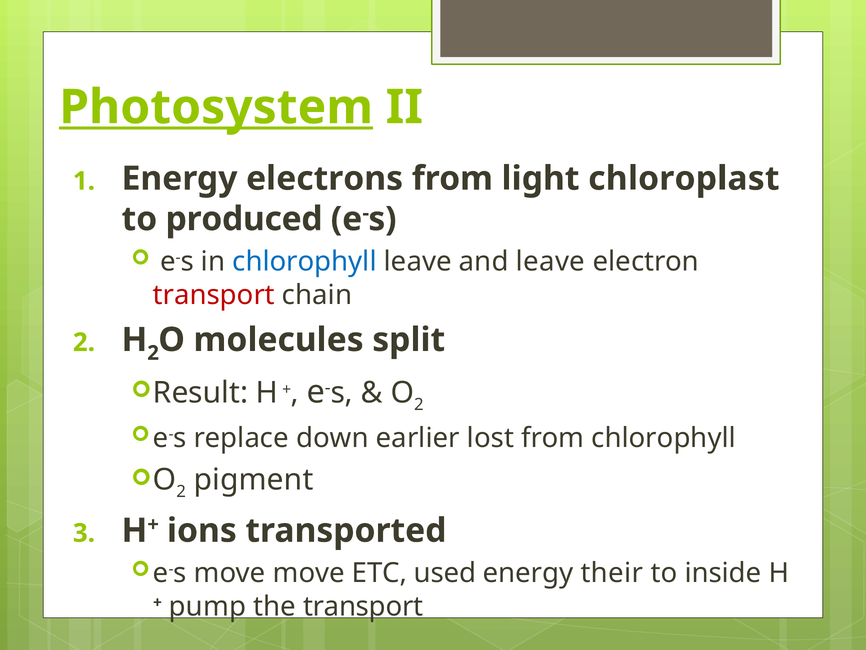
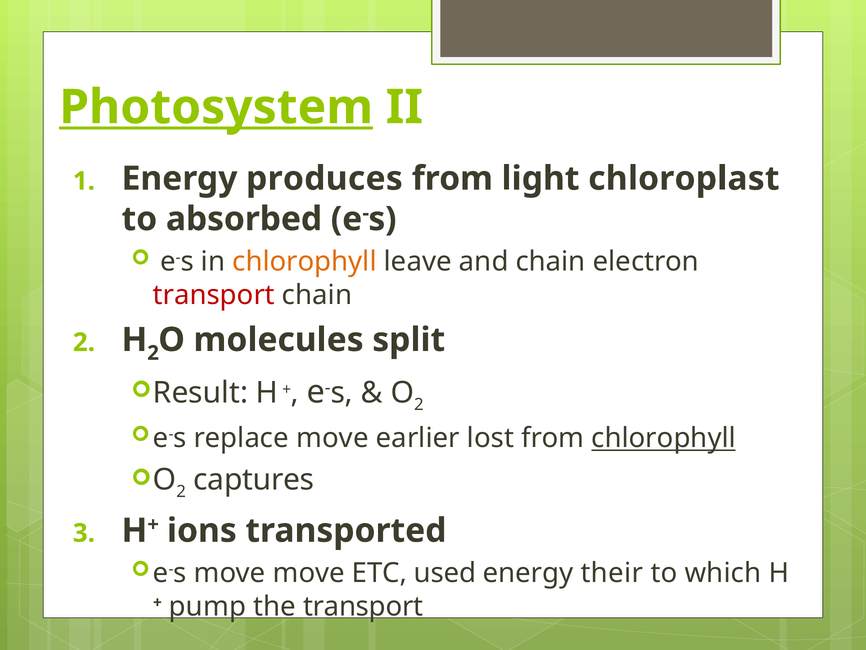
electrons: electrons -> produces (324, 178)
produced: produced -> absorbed (244, 219)
chlorophyll colour: blue -> orange (305, 262)
and leave: leave -> chain (551, 262)
replace down: down -> move (332, 438)
chlorophyll underline: none -> present (664, 438)
pigment: pigment -> captures (254, 479)
inside: inside -> which (723, 573)
